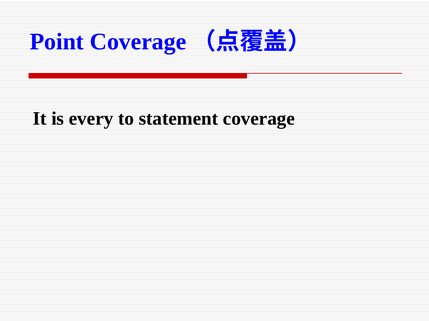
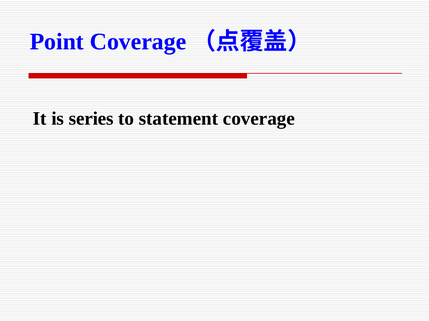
every: every -> series (91, 119)
